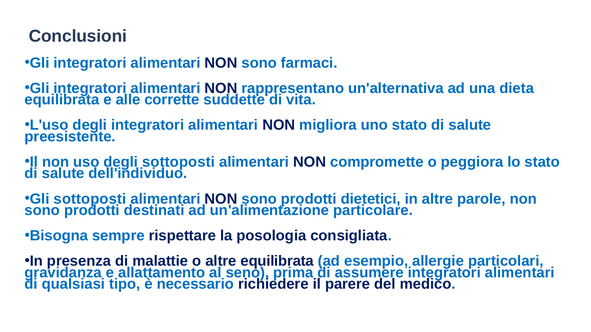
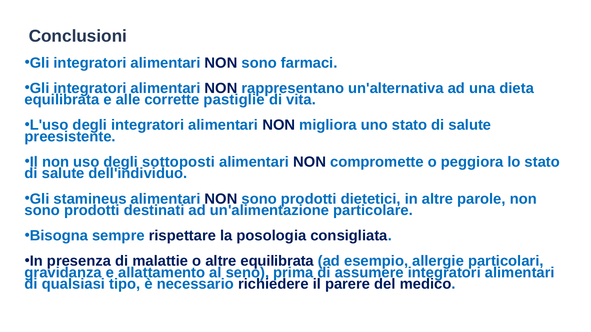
suddette: suddette -> pastiglie (234, 100)
Gli sottoposti: sottoposti -> stamineus (90, 199)
